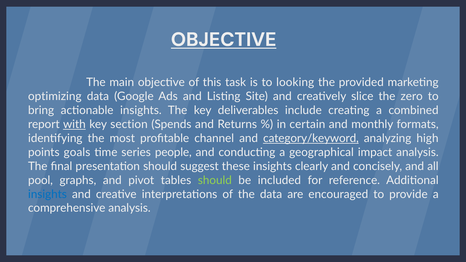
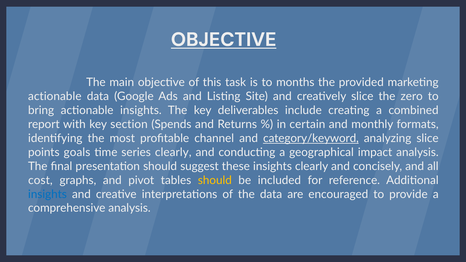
looking: looking -> months (295, 82)
optimizing: optimizing -> actionable (55, 96)
with underline: present -> none (74, 124)
analyzing high: high -> slice (428, 138)
series people: people -> clearly (173, 152)
pool: pool -> cost (40, 180)
should colour: light green -> yellow (215, 180)
